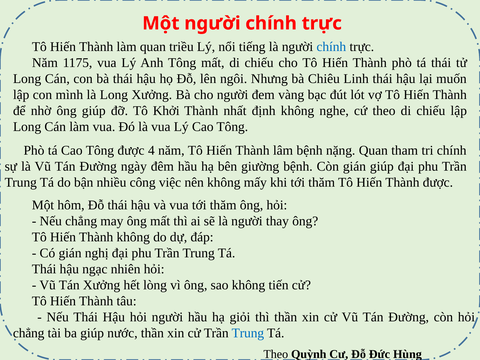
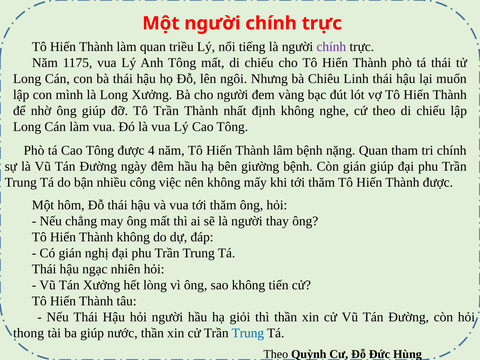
chính colour: blue -> purple (331, 47)
Tô Khởi: Khởi -> Trần (166, 111)
chẳng: chẳng -> thong (29, 333)
